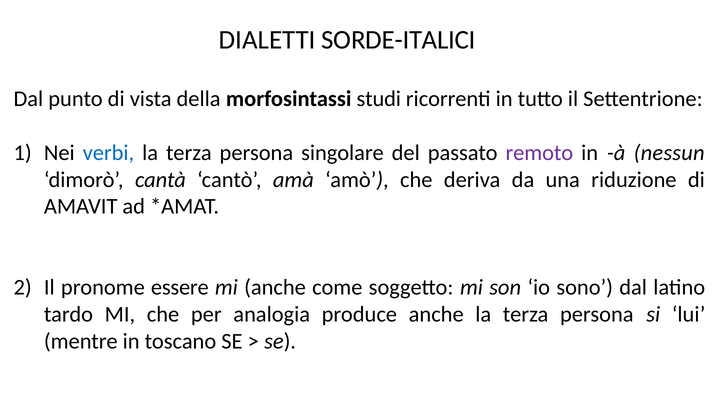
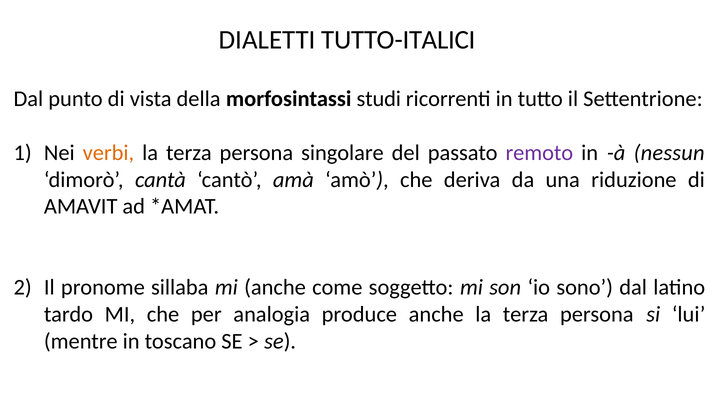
SORDE-ITALICI: SORDE-ITALICI -> TUTTO-ITALICI (399, 40)
verbi colour: blue -> orange (108, 153)
essere: essere -> sillaba (180, 288)
